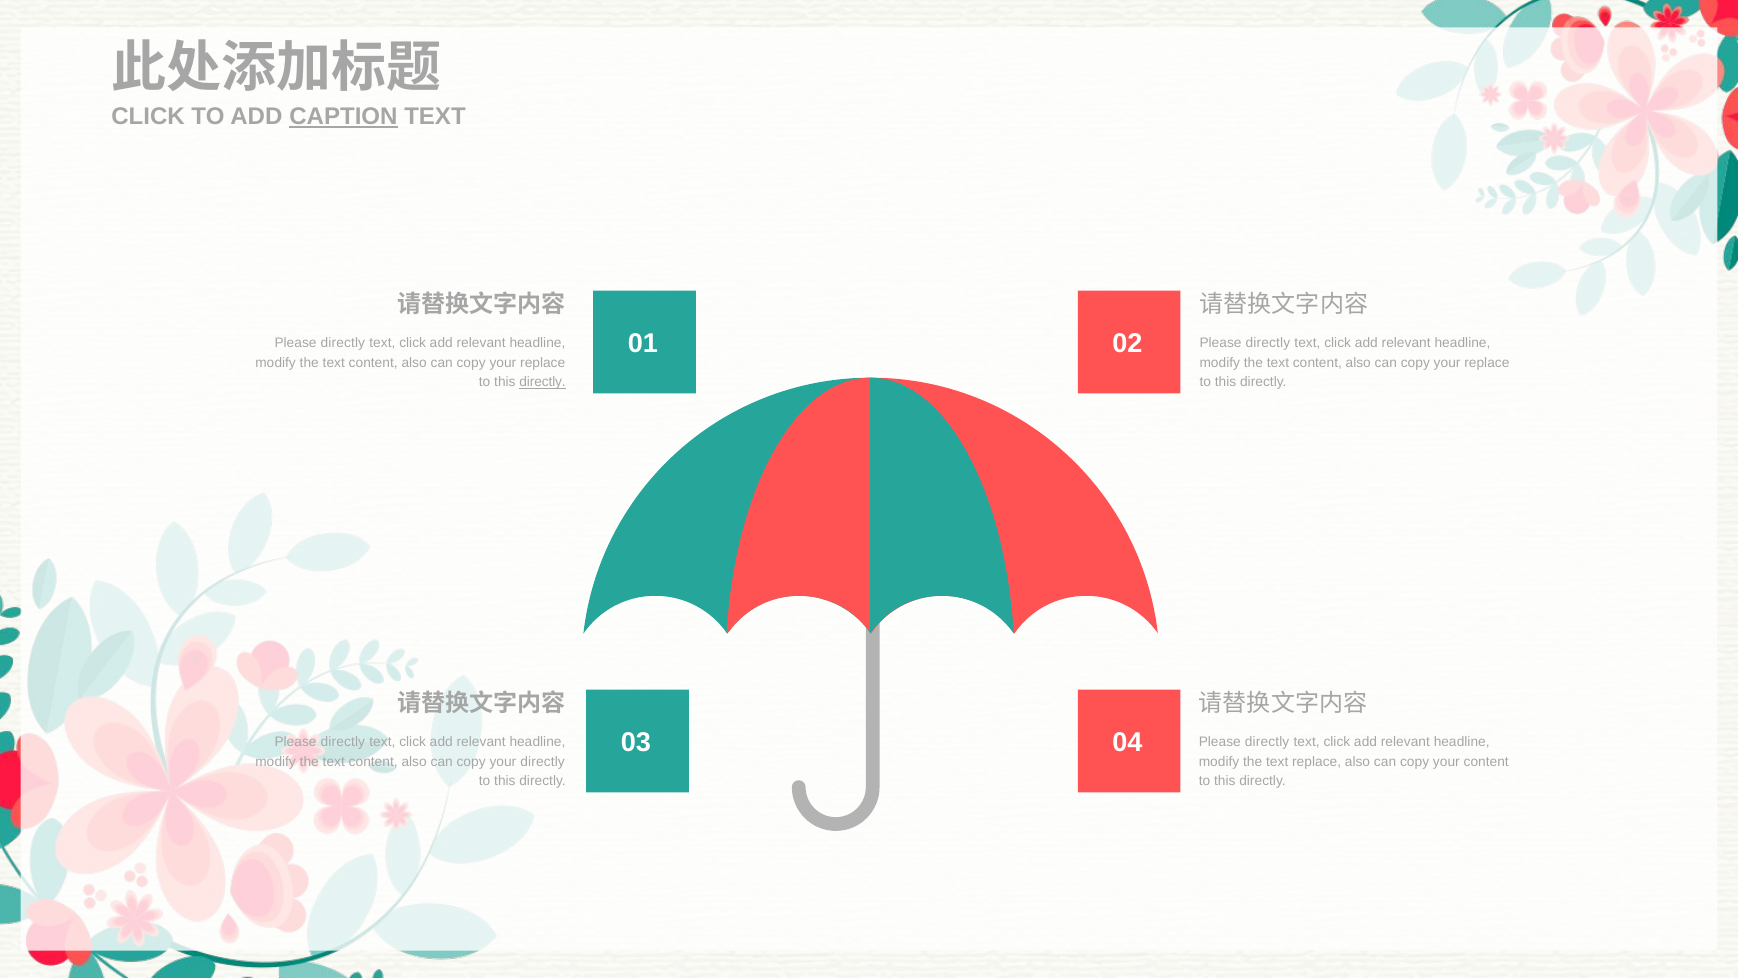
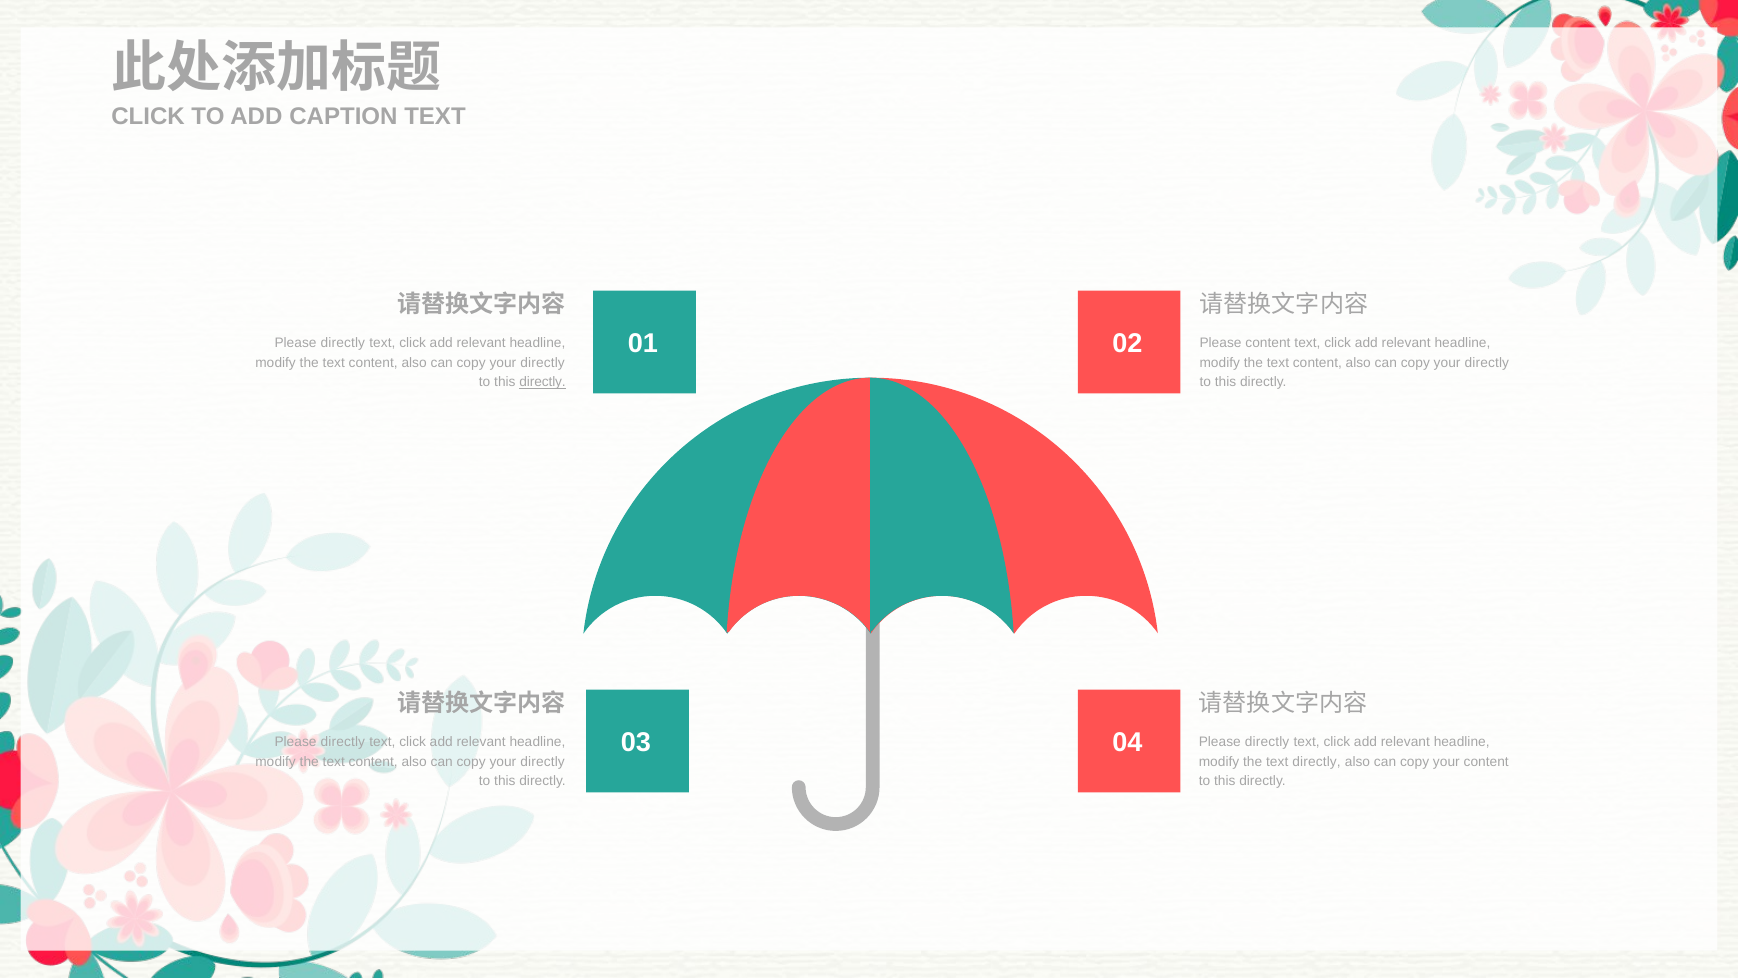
CAPTION underline: present -> none (343, 117)
directly: directly -> content (1268, 343)
replace: replace -> directly (543, 362)
replace: replace -> directly (1487, 362)
text replace: replace -> directly (1317, 761)
